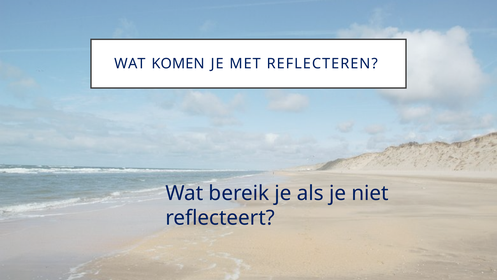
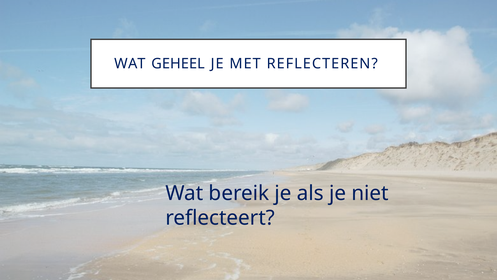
KOMEN: KOMEN -> GEHEEL (178, 63)
